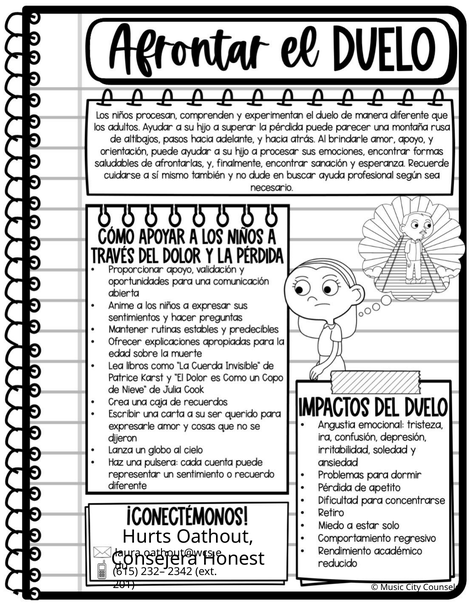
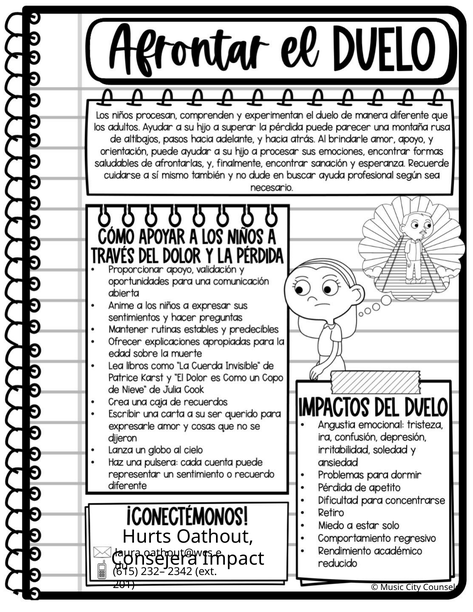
Honest: Honest -> Impact (234, 559)
